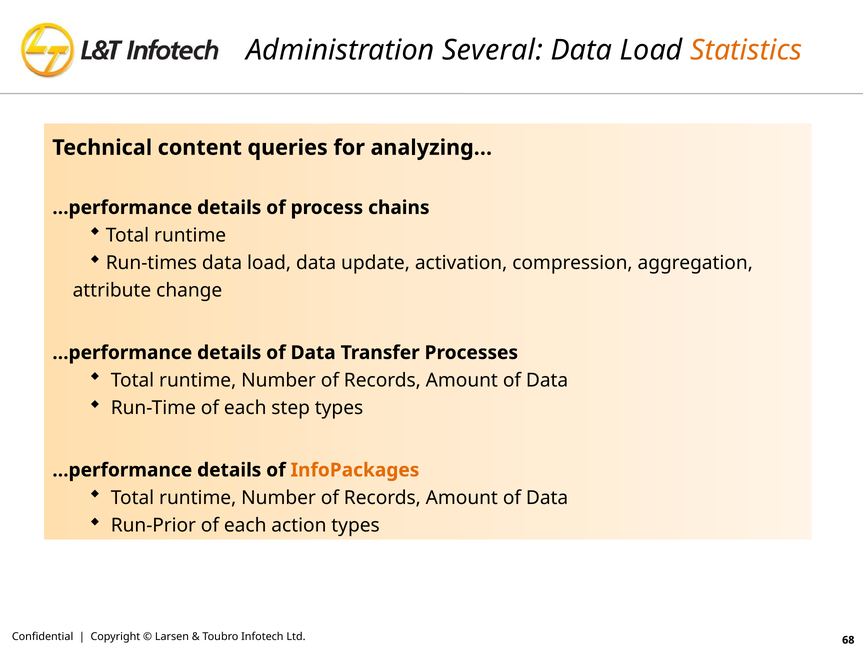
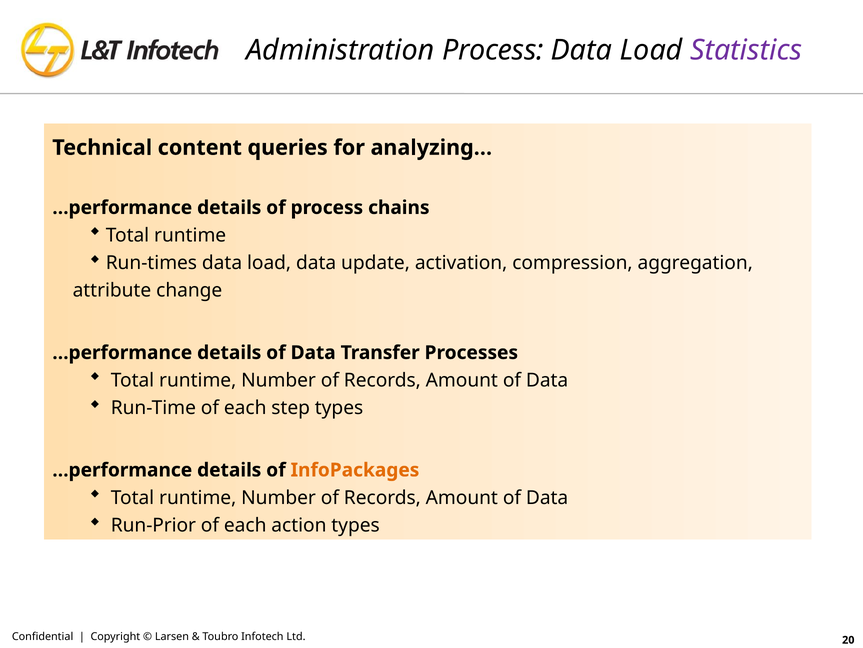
Administration Several: Several -> Process (493, 50)
Statistics colour: orange -> purple (746, 50)
68: 68 -> 20 (848, 639)
